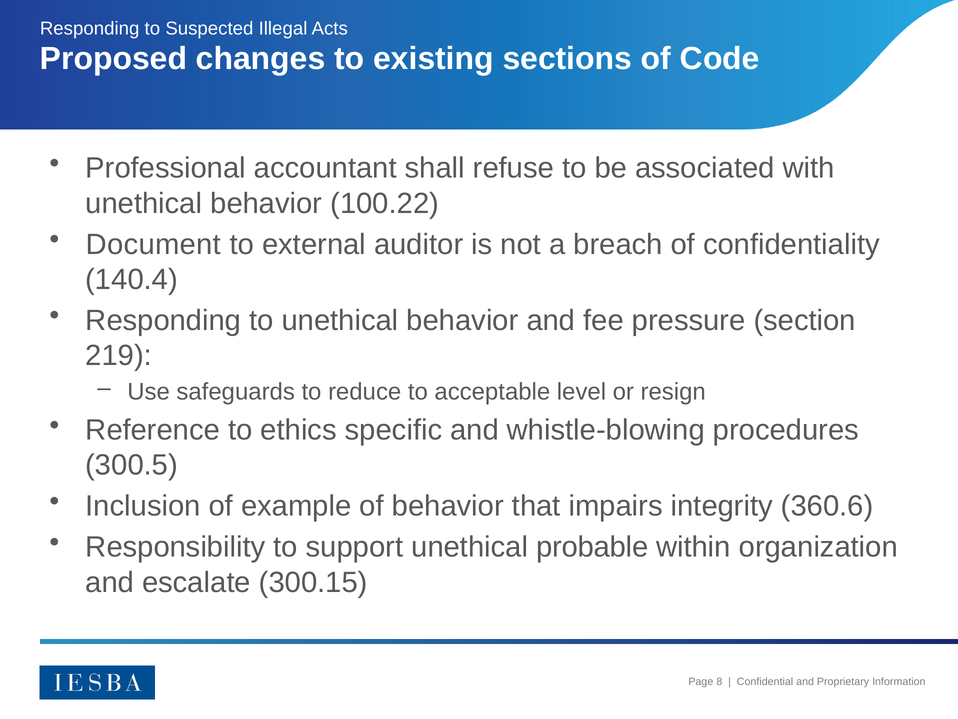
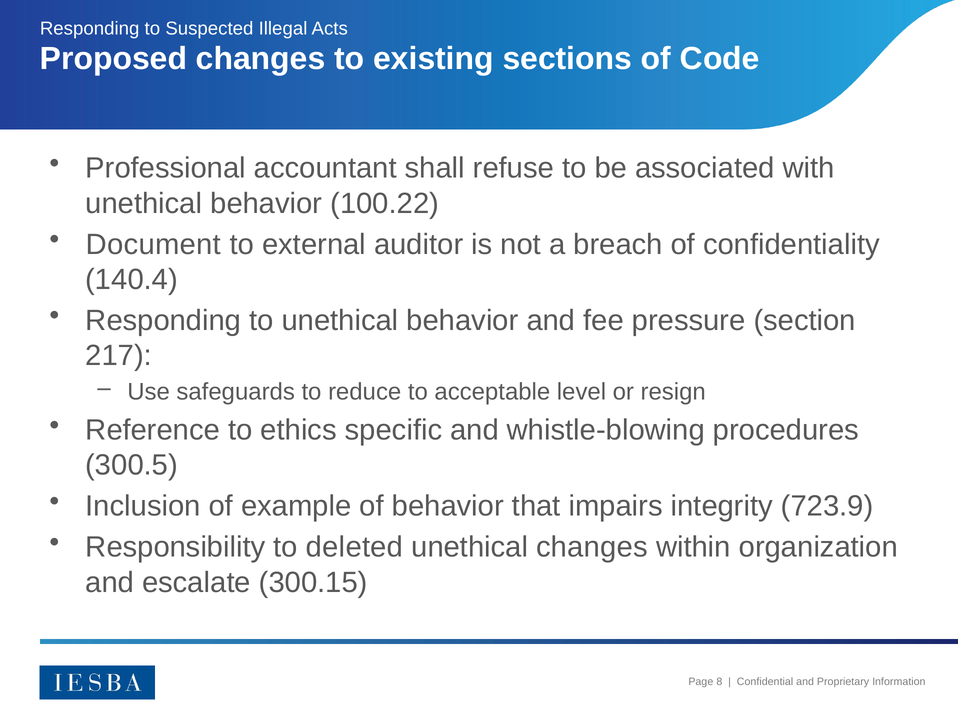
219: 219 -> 217 (119, 355)
360.6: 360.6 -> 723.9 (827, 506)
support: support -> deleted (354, 547)
unethical probable: probable -> changes (592, 547)
